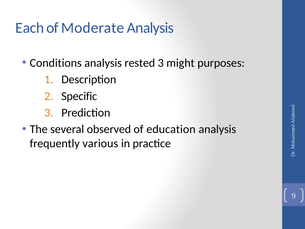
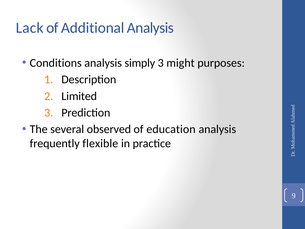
Each: Each -> Lack (30, 28)
Moderate: Moderate -> Additional (93, 28)
rested: rested -> simply (140, 63)
Specific: Specific -> Limited (79, 96)
various: various -> flexible (100, 143)
